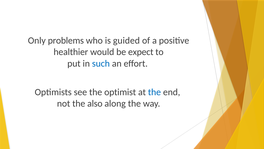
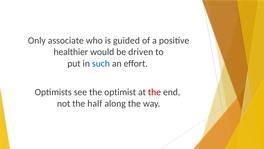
problems: problems -> associate (66, 40)
expect: expect -> driven (141, 52)
the colour: blue -> red (154, 92)
also: also -> half (95, 103)
